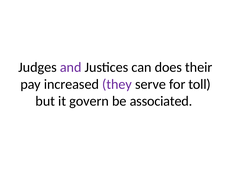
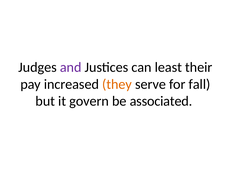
does: does -> least (168, 67)
they colour: purple -> orange (117, 84)
toll: toll -> fall (199, 84)
